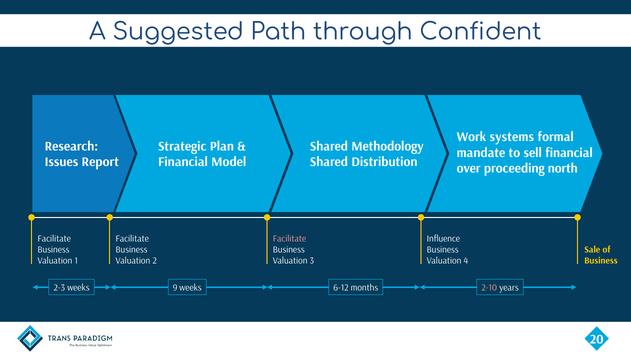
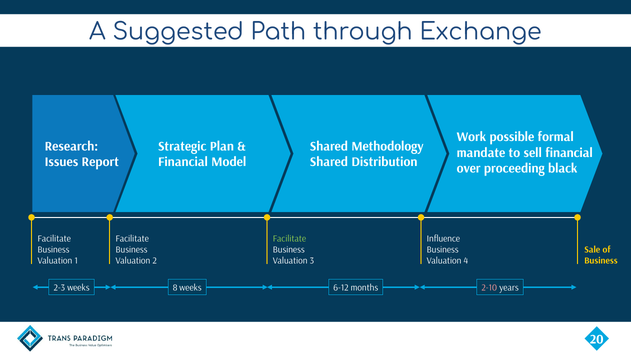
Confident: Confident -> Exchange (481, 32)
systems: systems -> possible (512, 137)
north: north -> black (563, 169)
Facilitate colour: pink -> light green (289, 239)
9: 9 -> 8 (175, 288)
